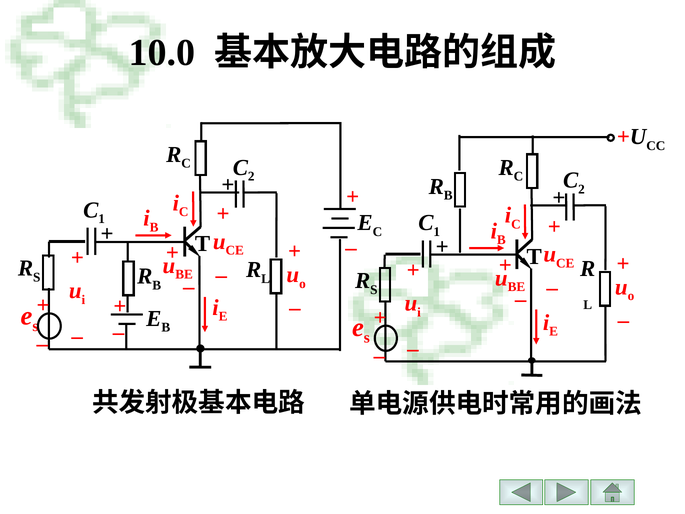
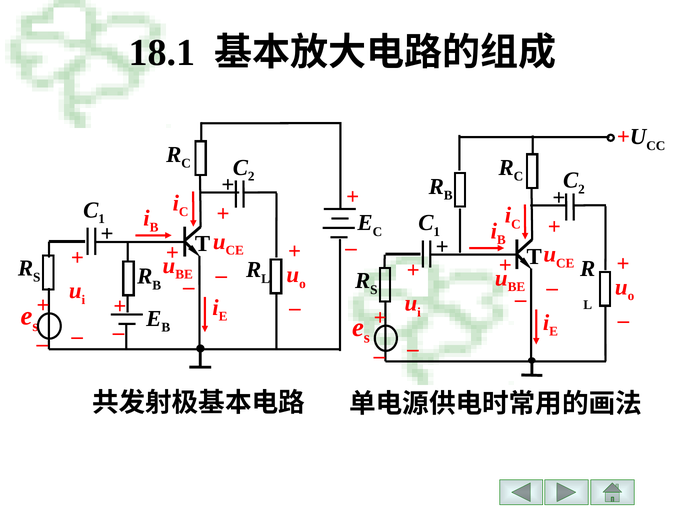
10.0: 10.0 -> 18.1 (162, 53)
